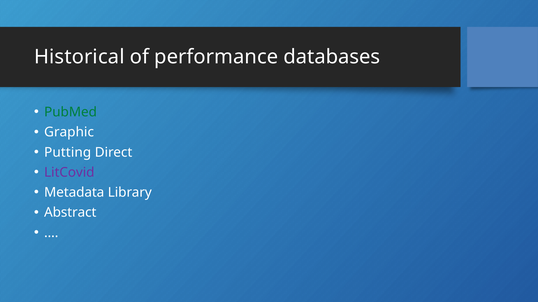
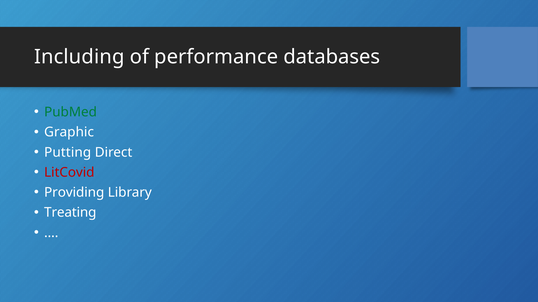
Historical: Historical -> Including (79, 57)
LitCovid colour: purple -> red (69, 173)
Metadata: Metadata -> Providing (74, 193)
Abstract: Abstract -> Treating (70, 213)
